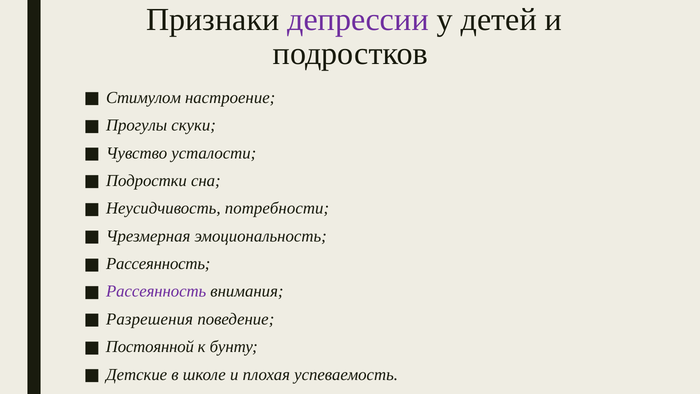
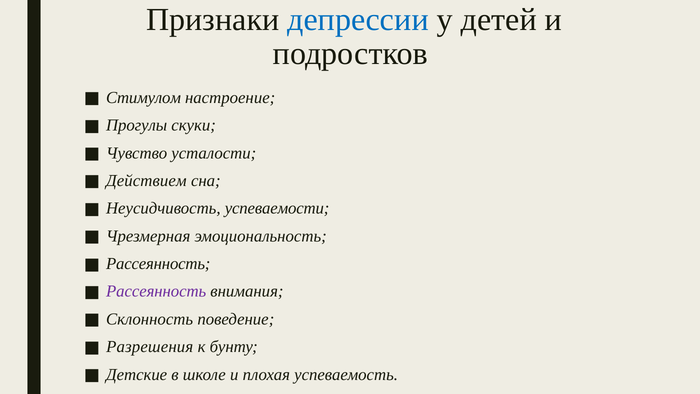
депрессии colour: purple -> blue (358, 19)
Подростки: Подростки -> Действием (146, 181)
потребности: потребности -> успеваемости (277, 208)
Разрешения: Разрешения -> Склонность (150, 319)
Постоянной: Постоянной -> Разрешения (150, 347)
